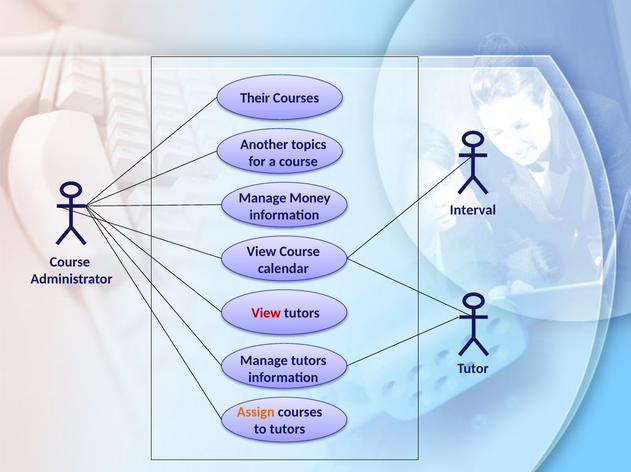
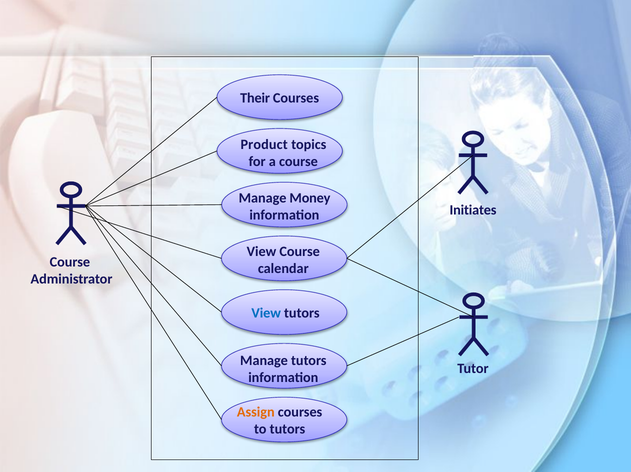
Another: Another -> Product (264, 144)
Interval: Interval -> Initiates (473, 210)
View colour: red -> blue (266, 313)
